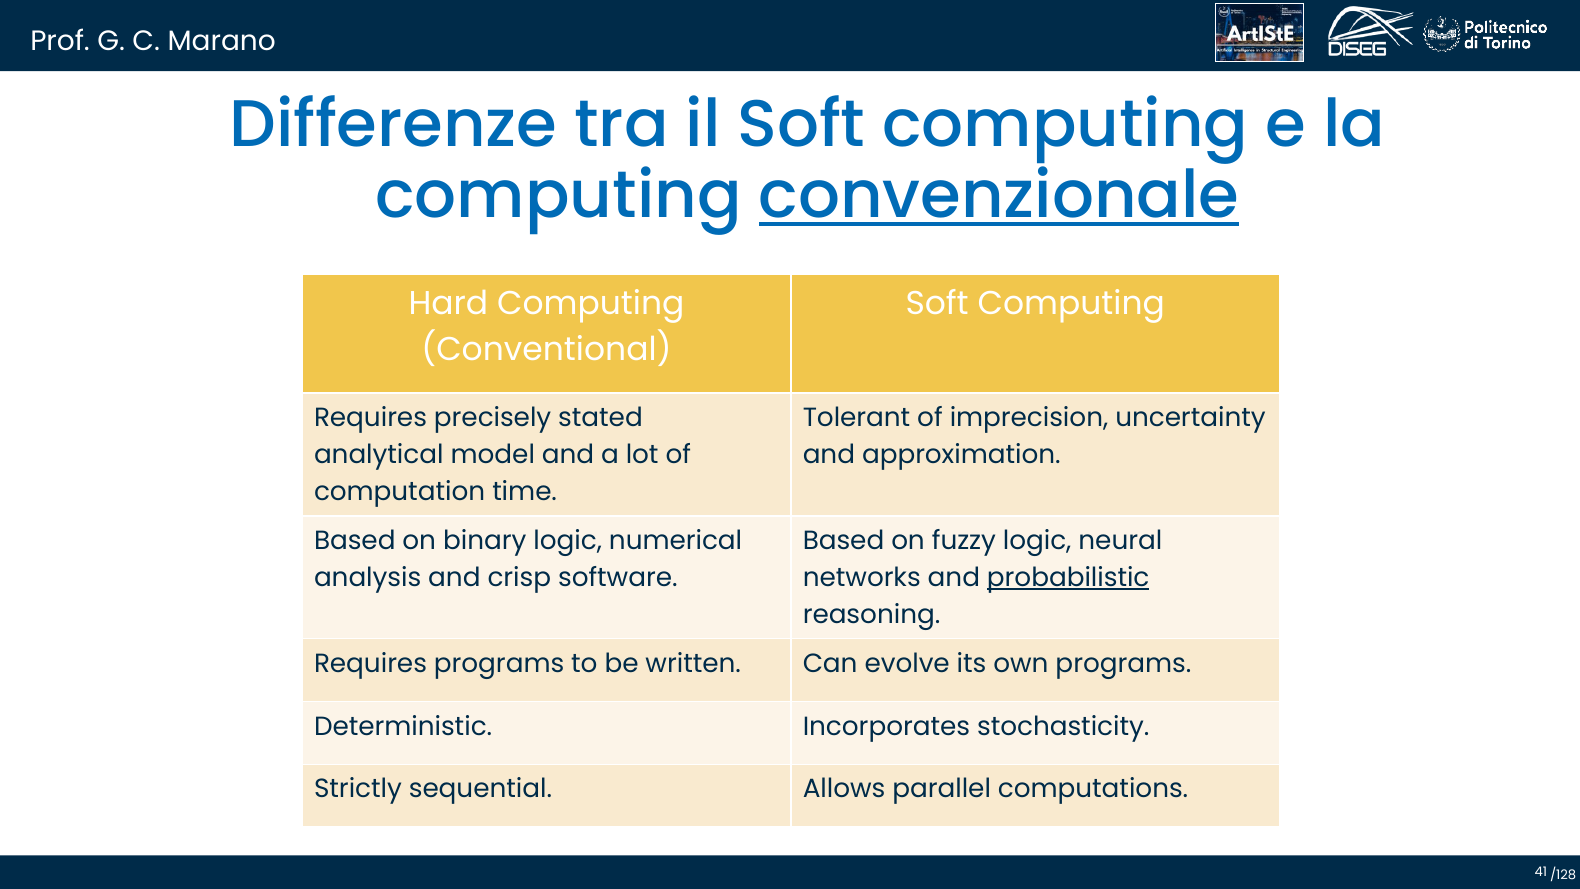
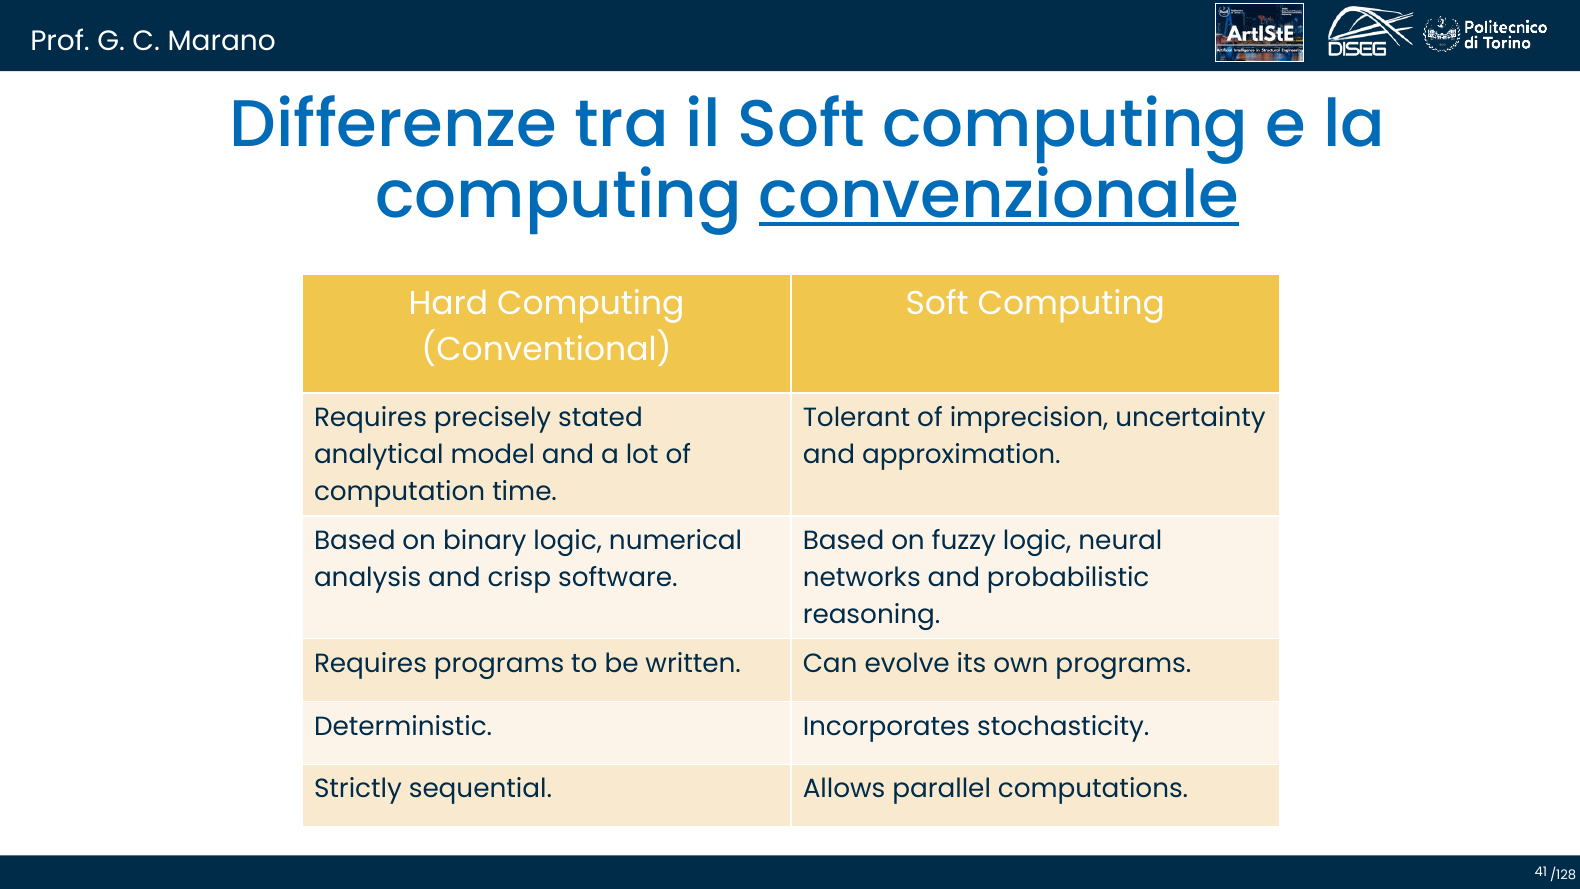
probabilistic underline: present -> none (1068, 578)
